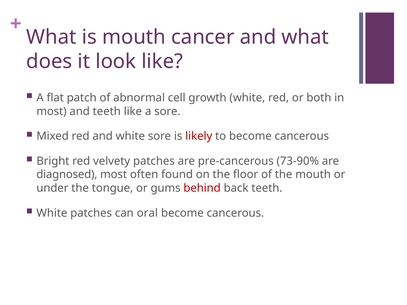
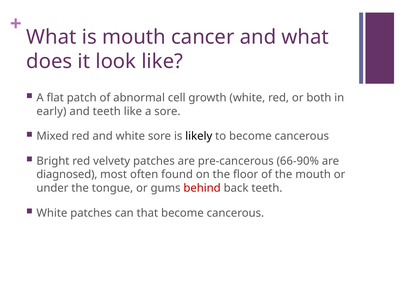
most: most -> early (51, 111)
likely colour: red -> black (199, 136)
73-90%: 73-90% -> 66-90% (298, 161)
oral: oral -> that (147, 213)
